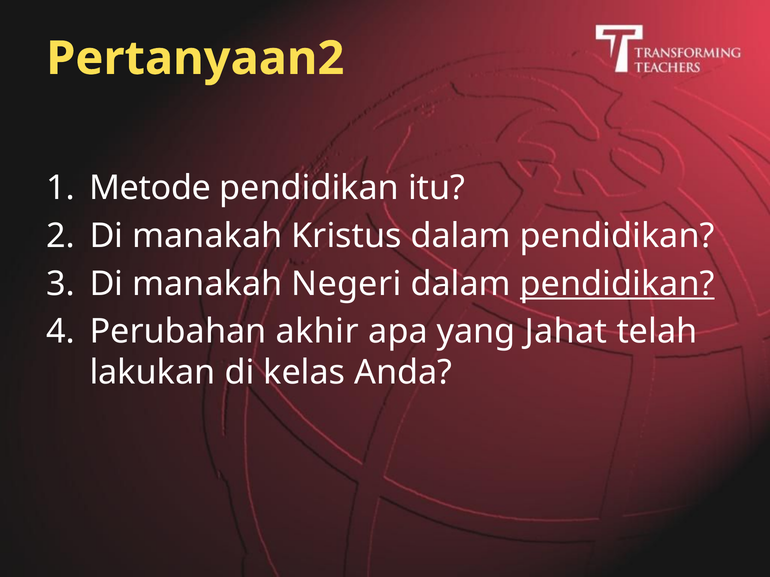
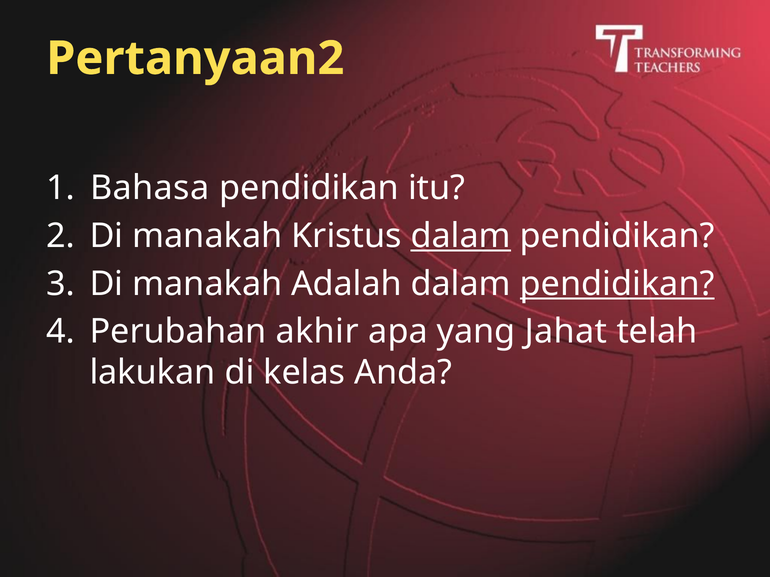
Metode: Metode -> Bahasa (150, 188)
dalam underline: none -> present (461, 236)
Negeri: Negeri -> Adalah (347, 284)
